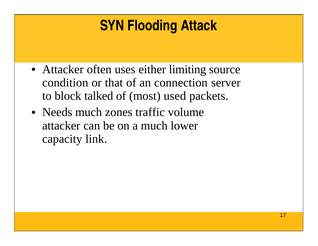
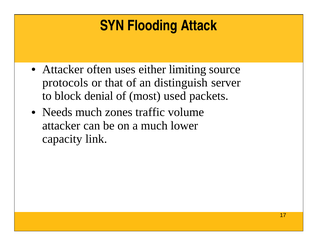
condition: condition -> protocols (65, 83)
connection: connection -> distinguish (181, 83)
talked: talked -> denial (99, 96)
